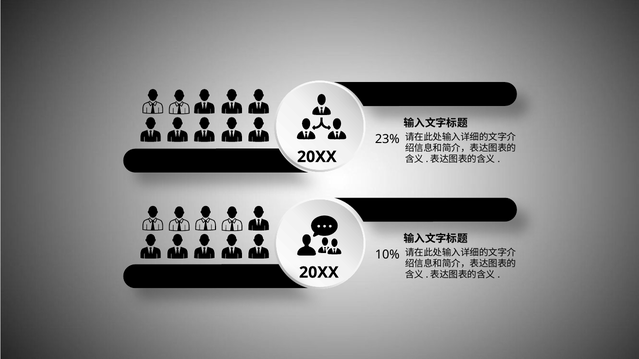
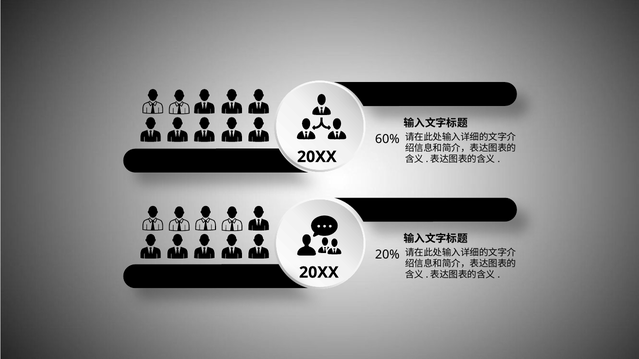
23%: 23% -> 60% (387, 139)
10%: 10% -> 20% (387, 255)
